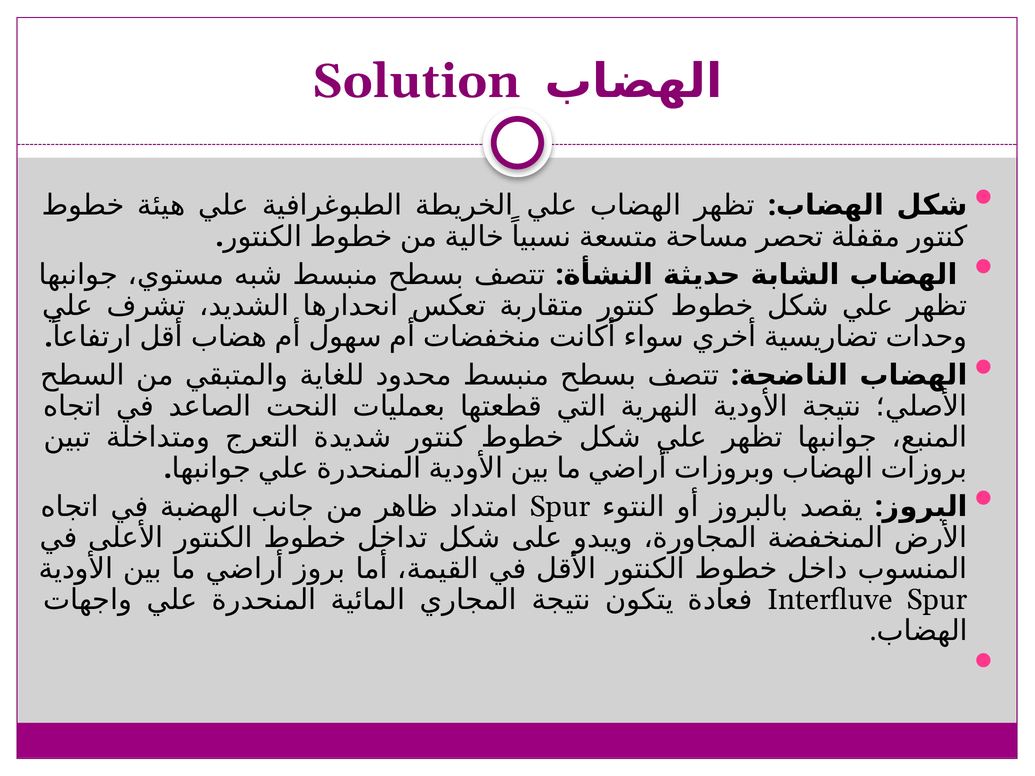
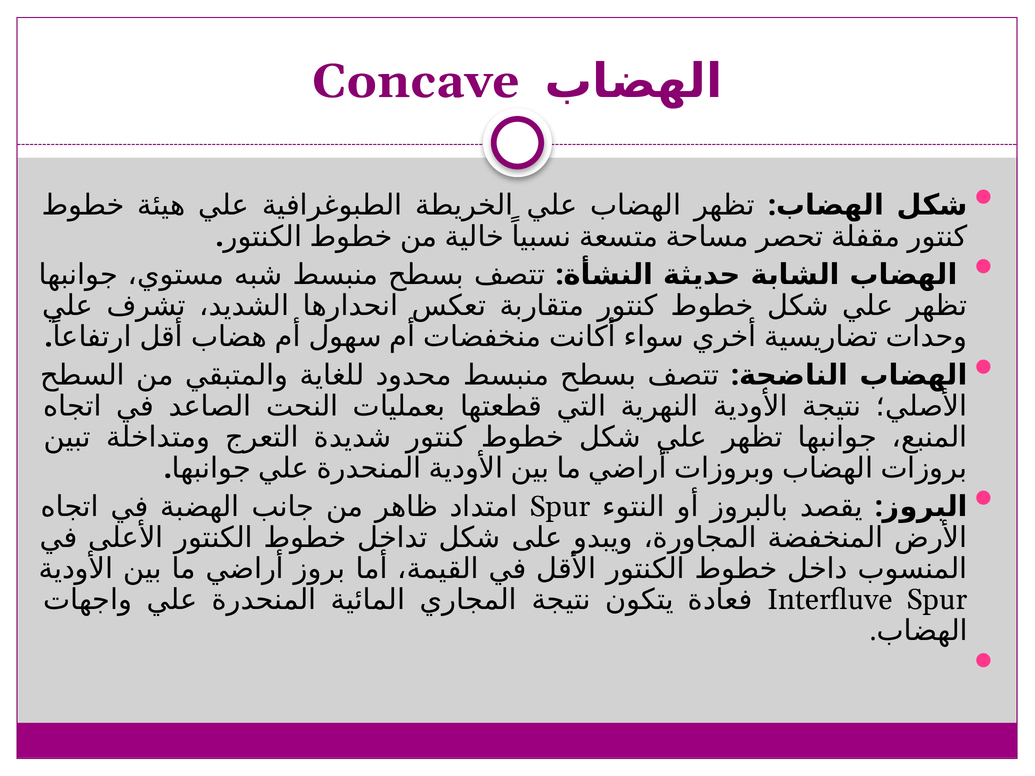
Solution: Solution -> Concave (416, 81)
